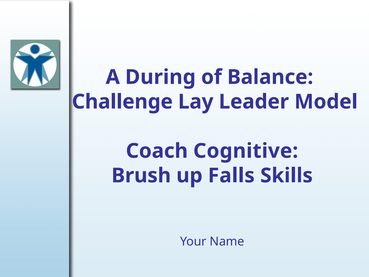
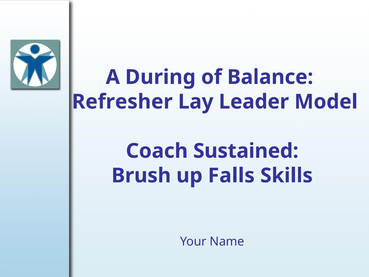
Challenge: Challenge -> Refresher (122, 102)
Cognitive: Cognitive -> Sustained (246, 151)
